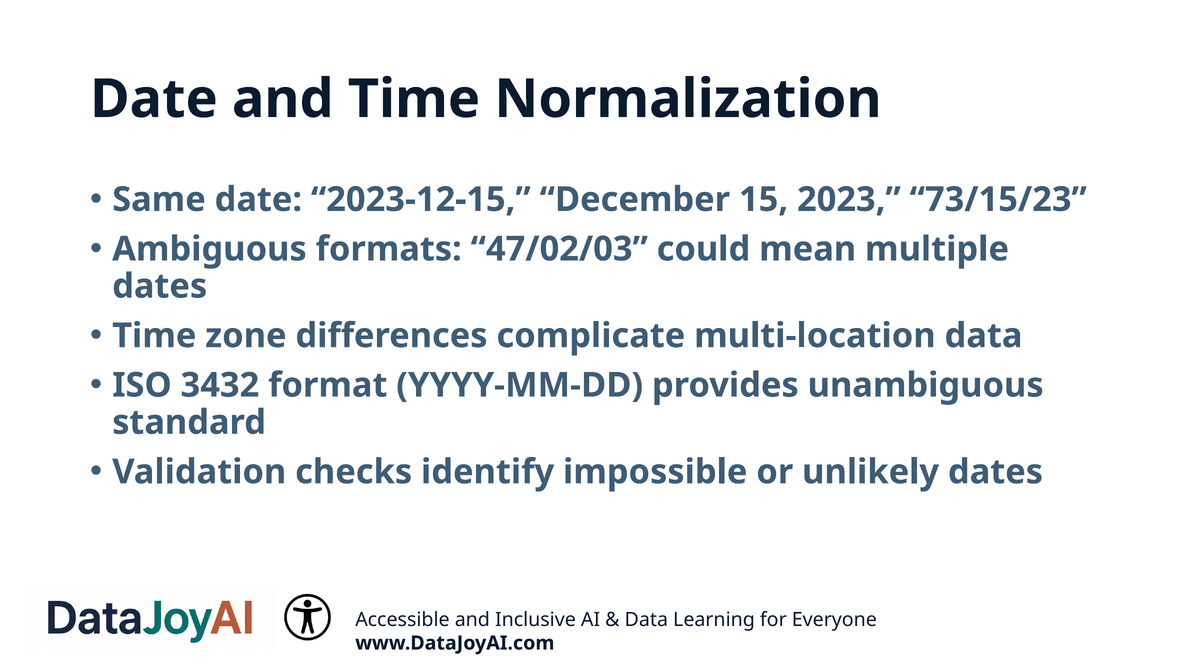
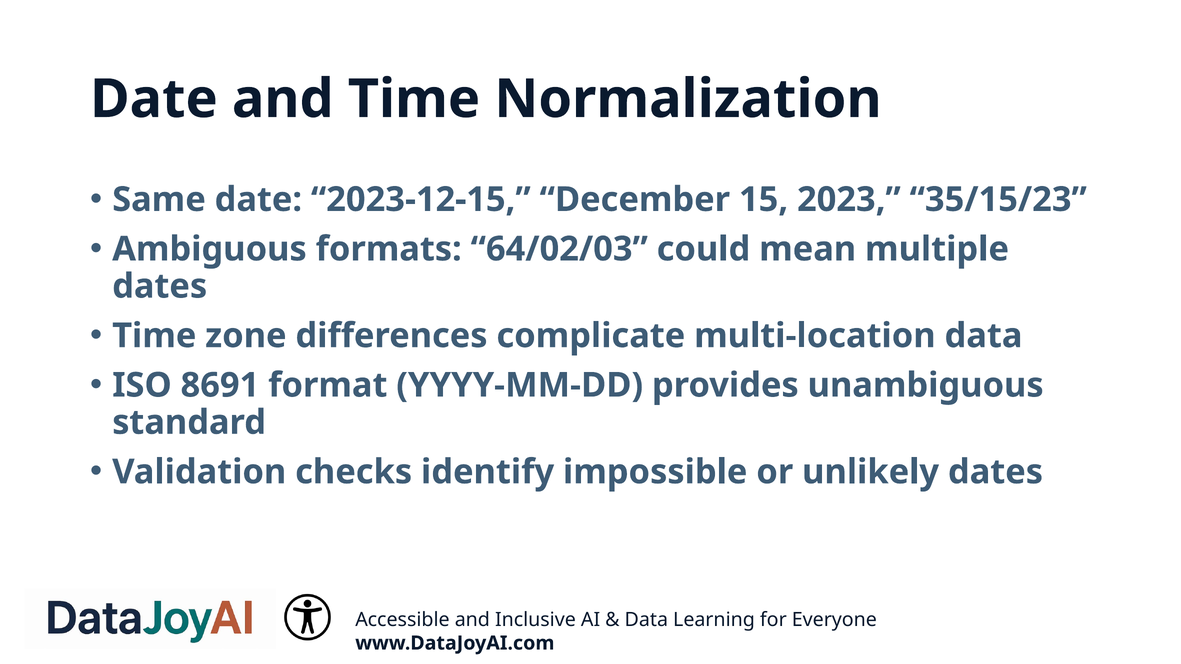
73/15/23: 73/15/23 -> 35/15/23 (998, 200)
47/02/03: 47/02/03 -> 64/02/03 (559, 249)
3432: 3432 -> 8691 (220, 385)
